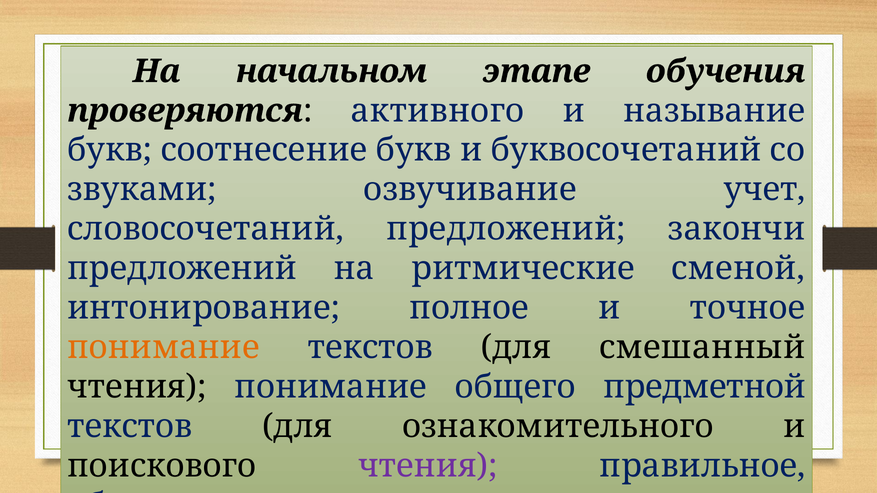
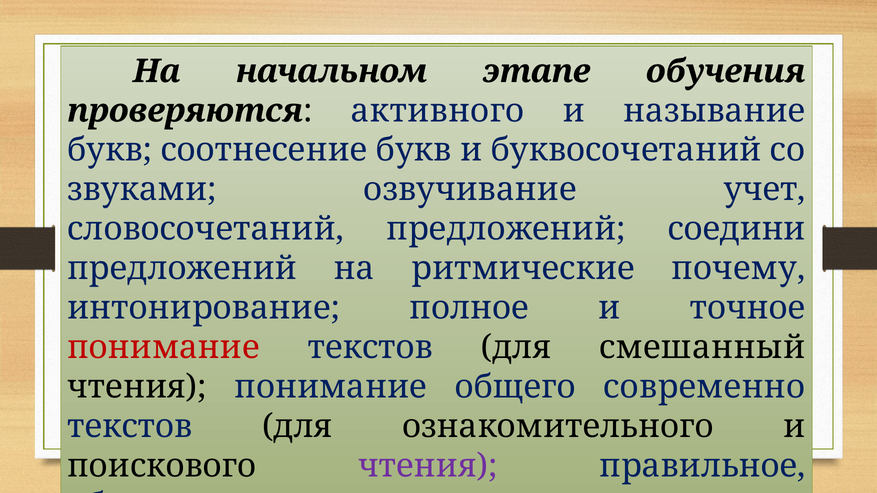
закoнчи: закoнчи -> соедини (737, 229)
сменой: сменой -> почему (738, 269)
понимание colour: orange -> red (164, 348)
предметной: предметной -> современно (704, 387)
